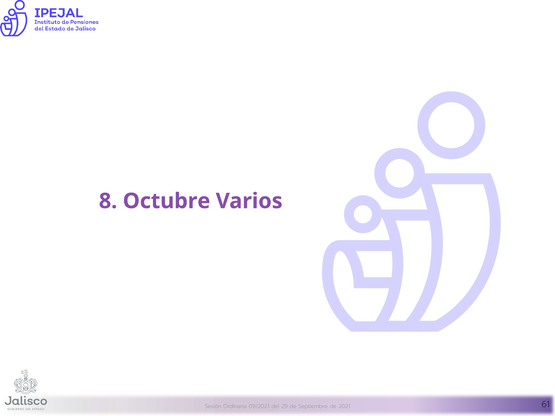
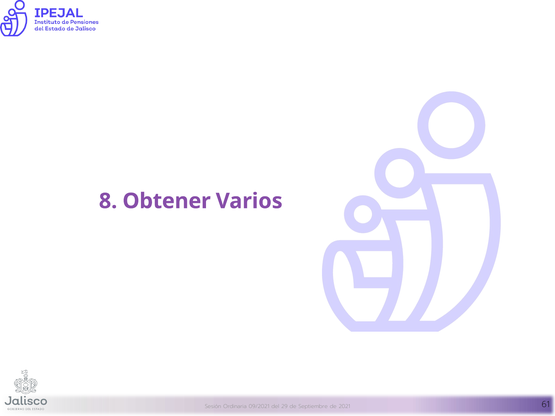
Octubre: Octubre -> Obtener (167, 201)
